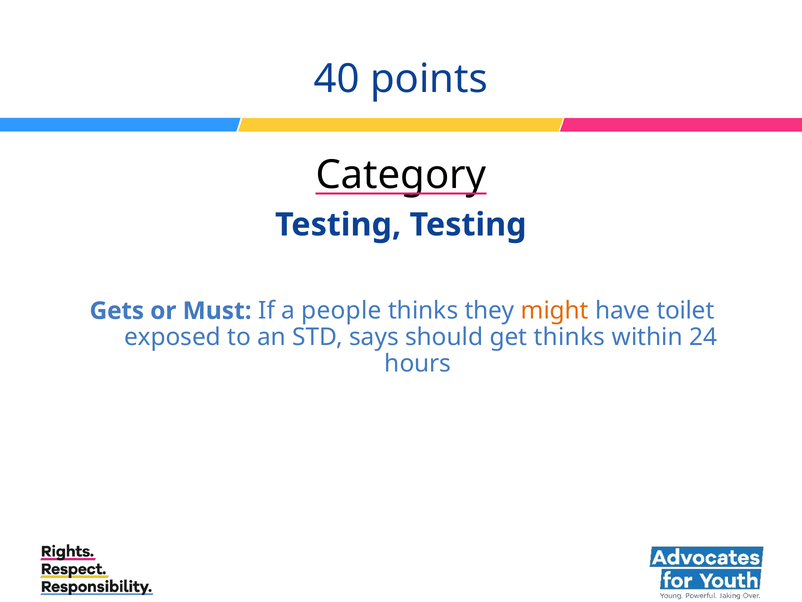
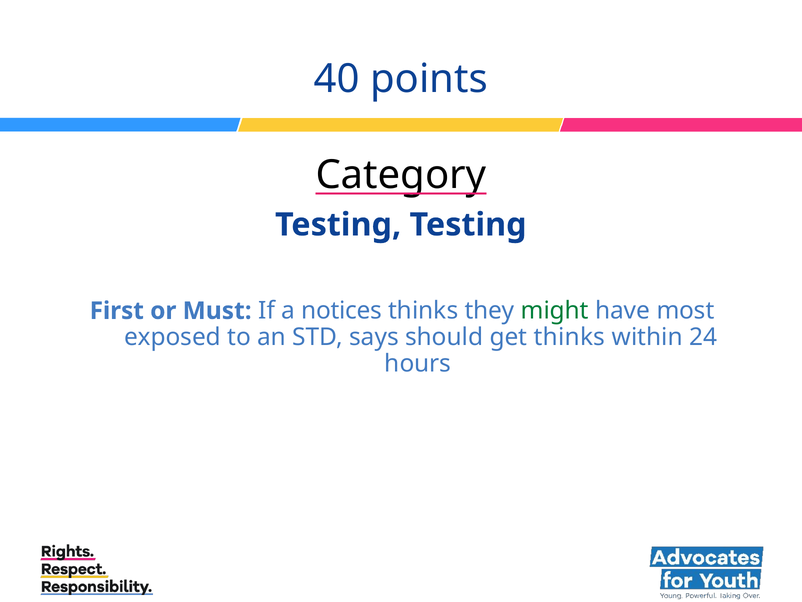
Gets: Gets -> First (117, 311)
people: people -> notices (342, 311)
might colour: orange -> green (555, 311)
toilet: toilet -> most (685, 311)
